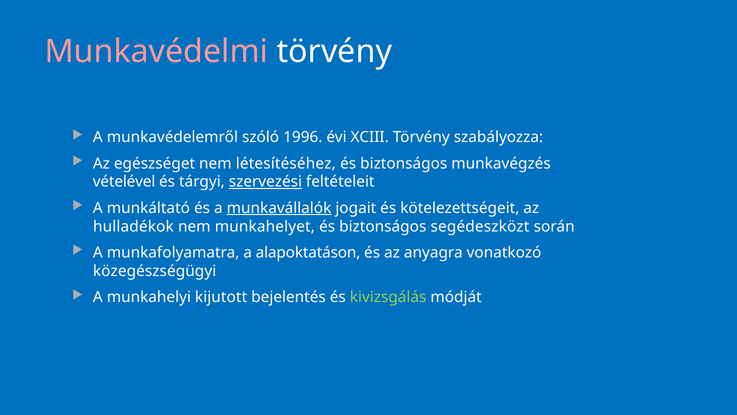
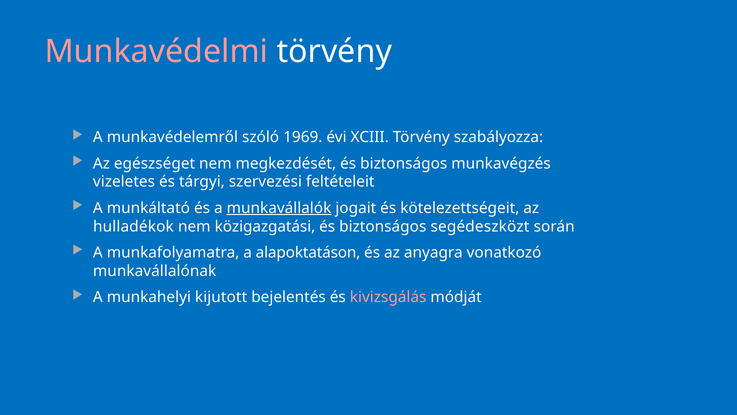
1996: 1996 -> 1969 (303, 137)
létesítéséhez: létesítéséhez -> megkezdését (286, 163)
vételével: vételével -> vizeletes (124, 182)
szervezési underline: present -> none (265, 182)
munkahelyet: munkahelyet -> közigazgatási (265, 226)
közegészségügyi: közegészségügyi -> munkavállalónak (155, 271)
kivizsgálás colour: light green -> pink (388, 297)
